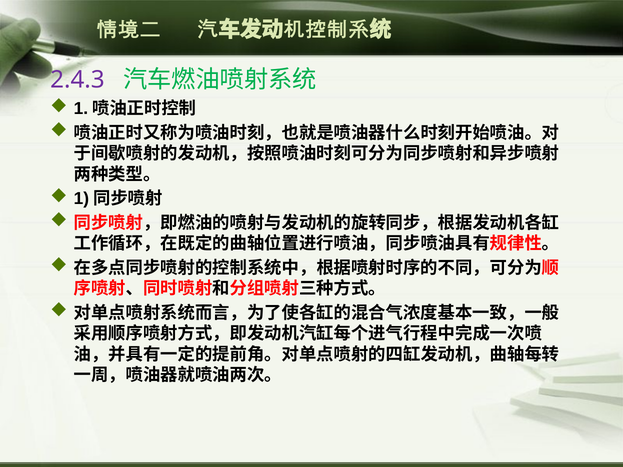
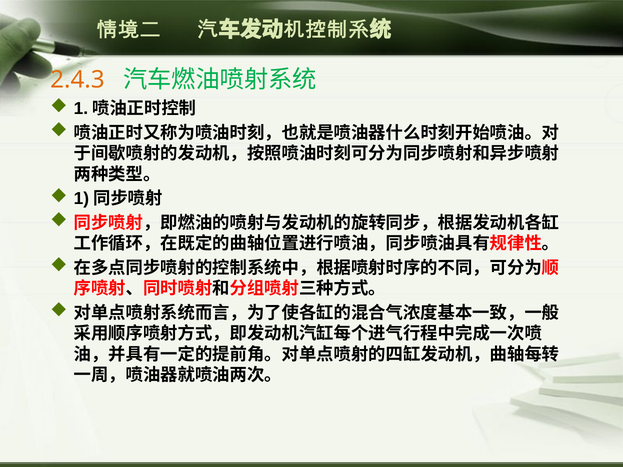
2.4.3 colour: purple -> orange (77, 80)
